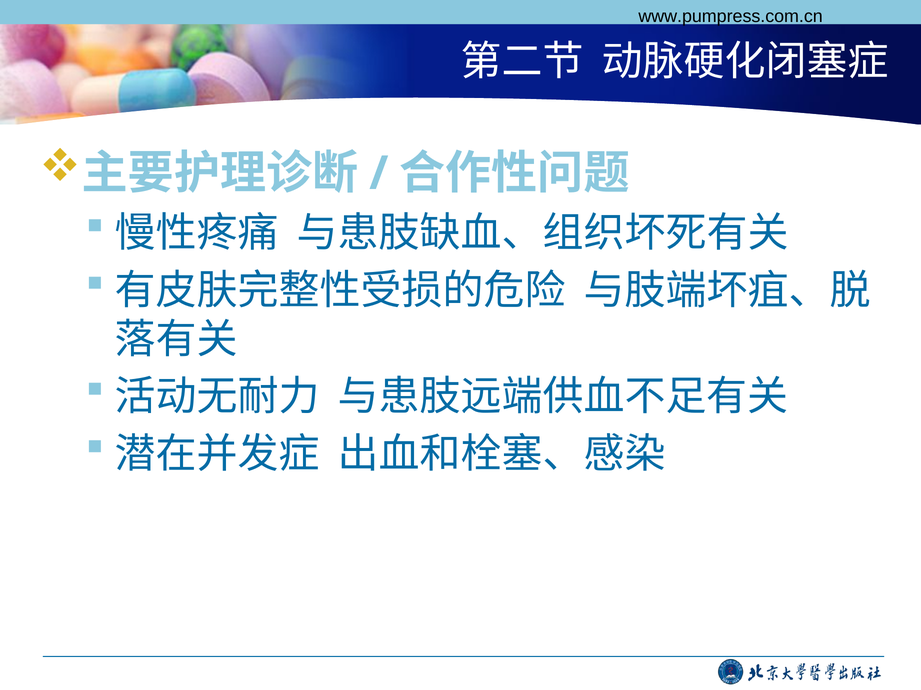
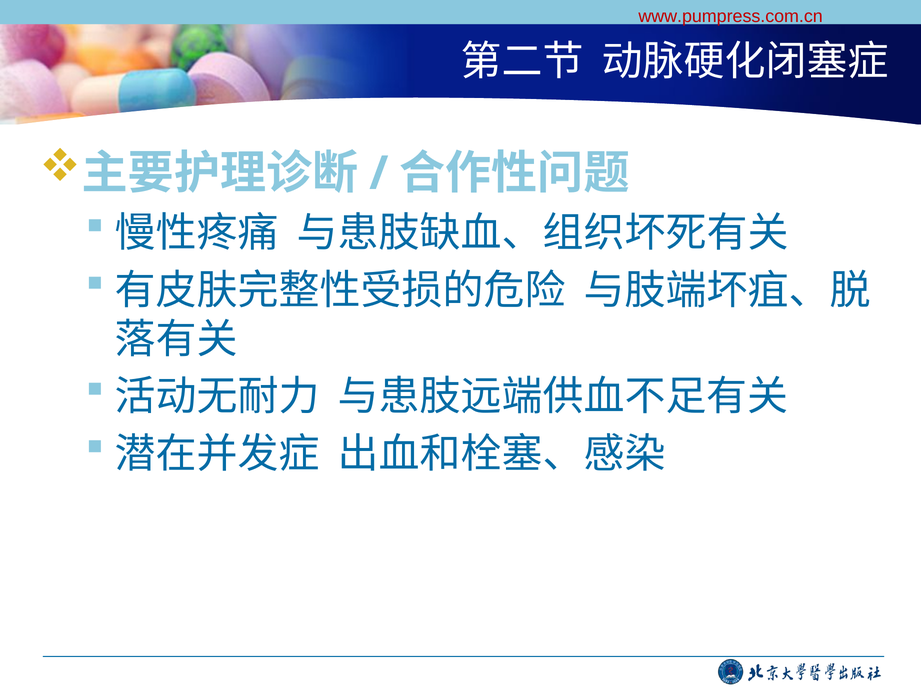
www.pumpress.com.cn colour: black -> red (731, 17)
